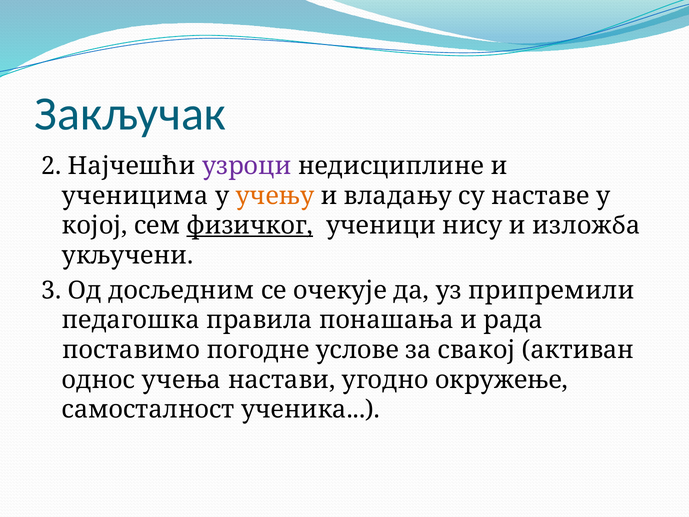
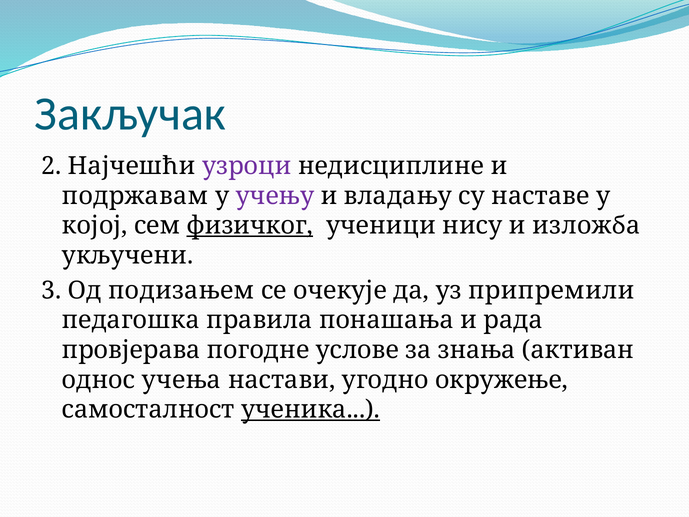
ученицима: ученицима -> подржавам (135, 196)
учењу colour: orange -> purple (275, 196)
досљедним: досљедним -> подизањем (181, 290)
поставимо: поставимо -> провјерава (131, 350)
свакој: свакој -> знања (477, 350)
ученика underline: none -> present (311, 410)
